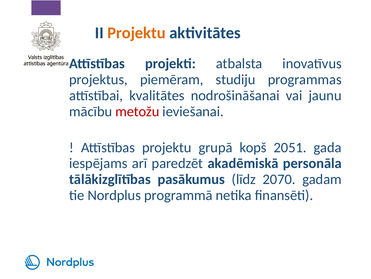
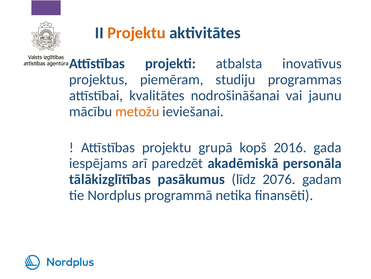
metožu colour: red -> orange (137, 111)
2051: 2051 -> 2016 (290, 147)
2070: 2070 -> 2076 (279, 179)
